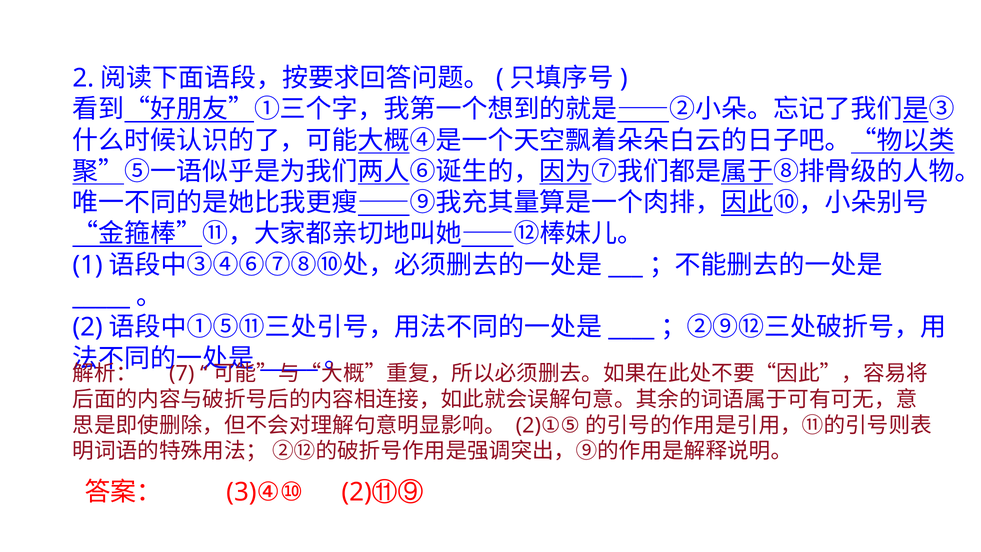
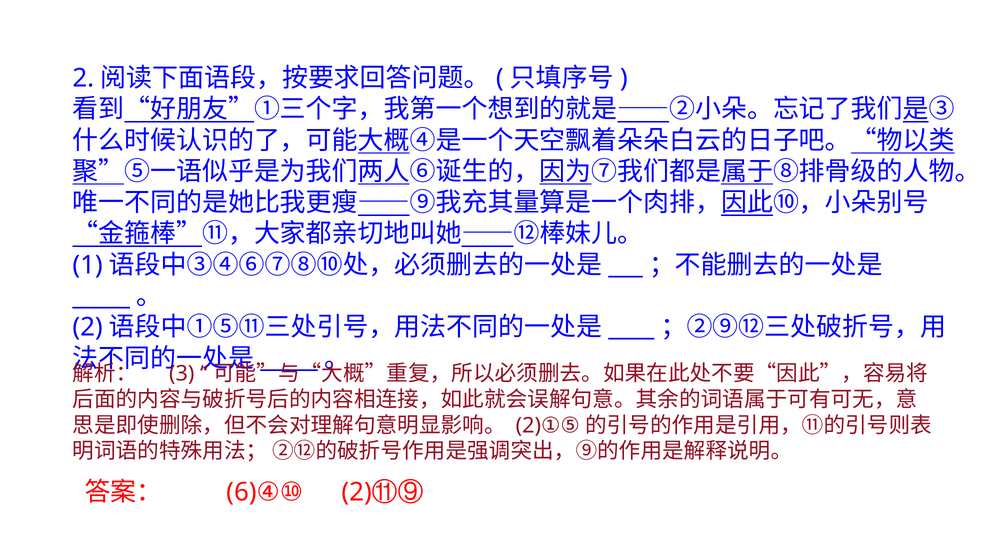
7: 7 -> 3 (182, 373)
3: 3 -> 6 (241, 492)
